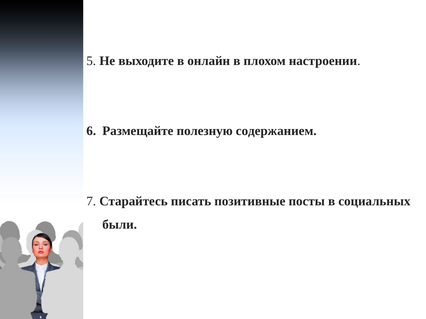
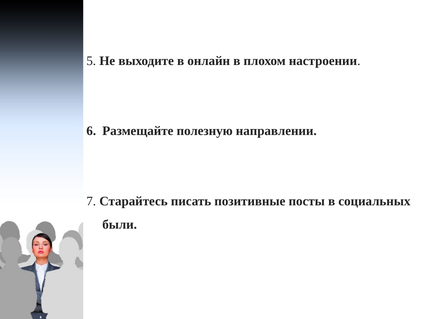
содержанием: содержанием -> направлении (276, 131)
